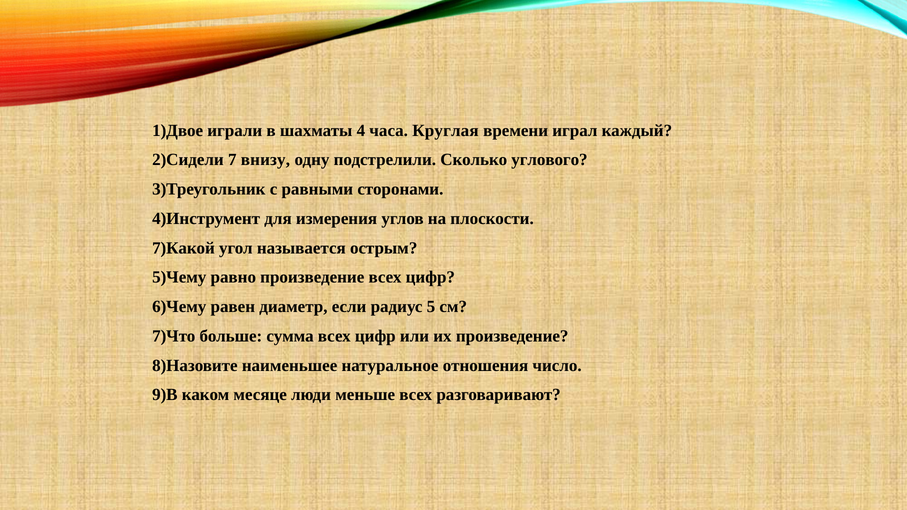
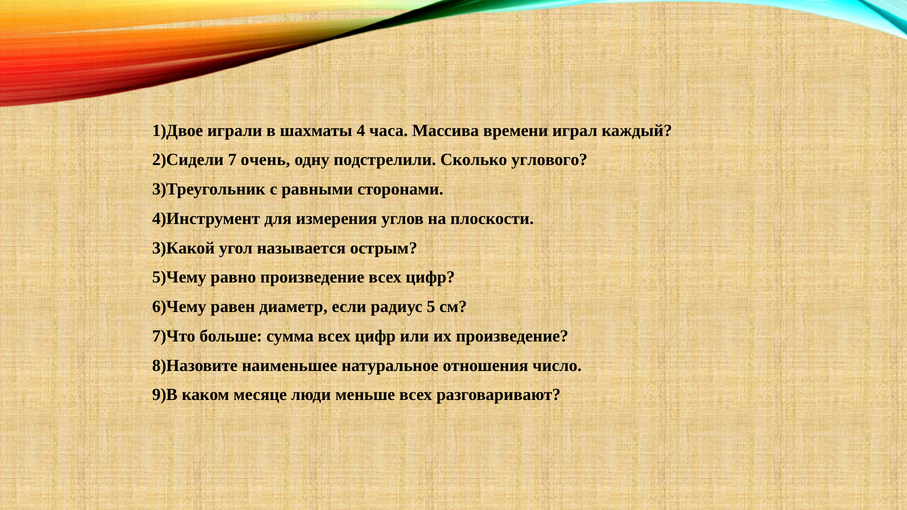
Круглая: Круглая -> Массива (446, 131)
внизу: внизу -> очень (265, 160)
7)Какой: 7)Какой -> 3)Какой (184, 248)
